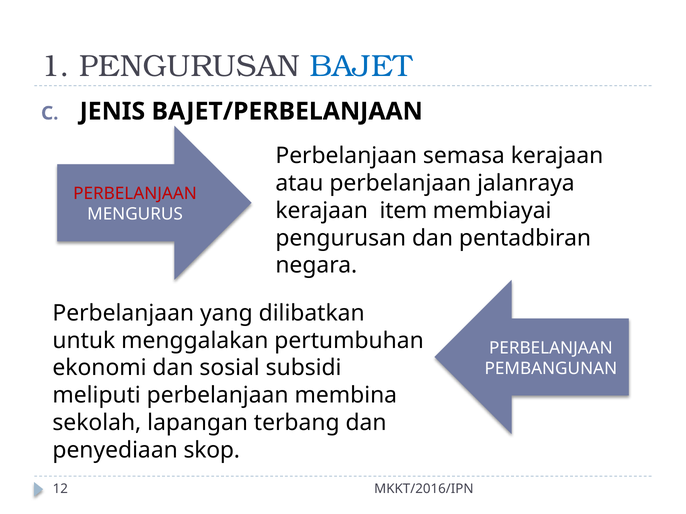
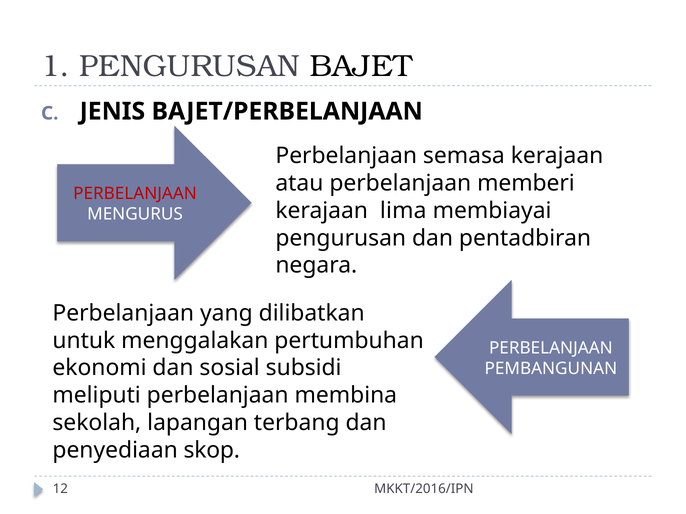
BAJET colour: blue -> black (361, 66)
jalanraya: jalanraya -> memberi (526, 183)
item: item -> lima (403, 211)
